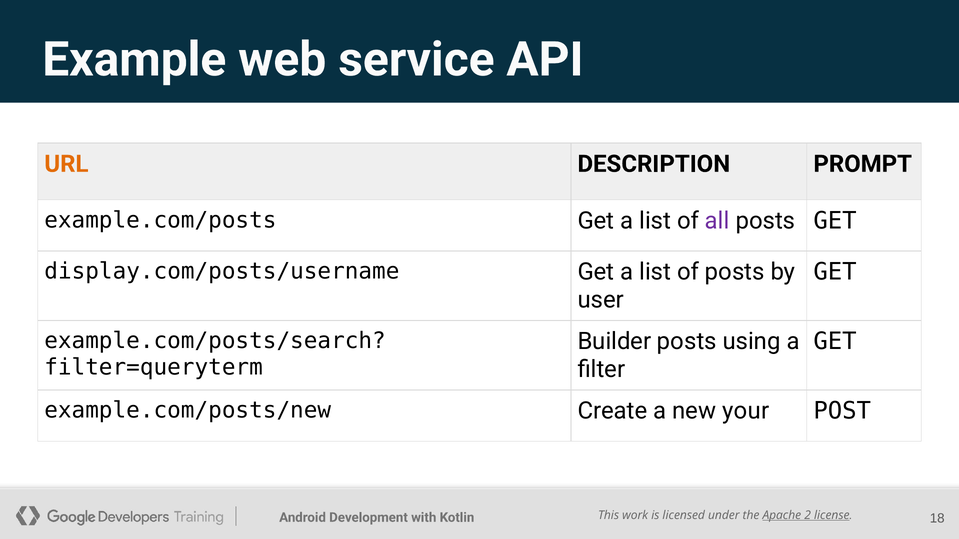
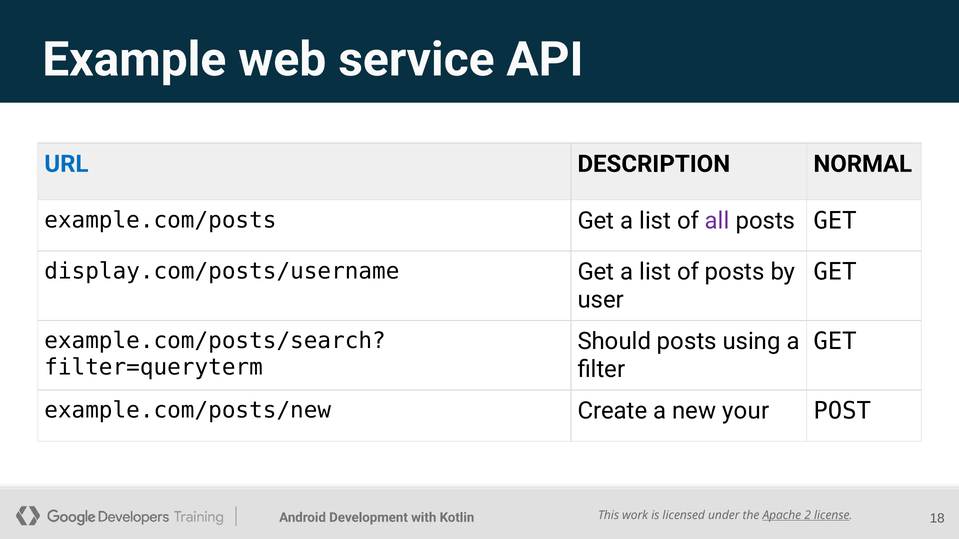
URL colour: orange -> blue (66, 164)
PROMPT: PROMPT -> NORMAL (863, 164)
Builder: Builder -> Should (614, 342)
